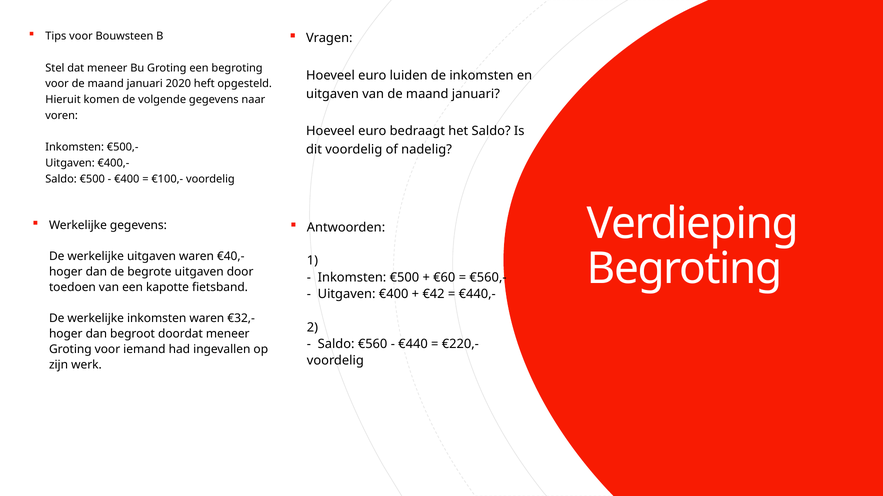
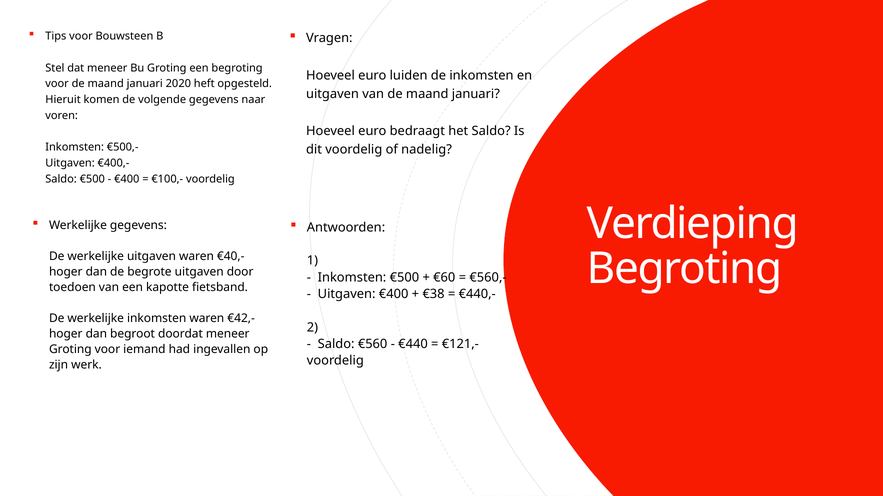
€42: €42 -> €38 (434, 294)
€32,-: €32,- -> €42,- (241, 319)
€220,-: €220,- -> €121,- (460, 345)
